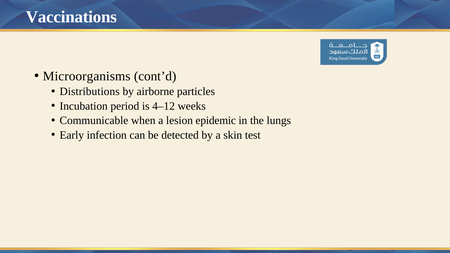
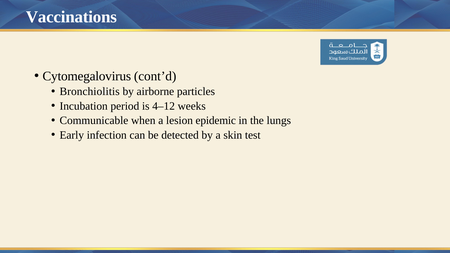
Microorganisms: Microorganisms -> Cytomegalovirus (87, 76)
Distributions: Distributions -> Bronchiolitis (90, 92)
